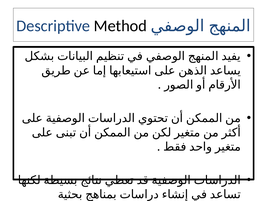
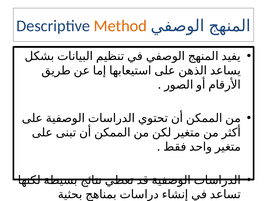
Method colour: black -> orange (120, 26)
